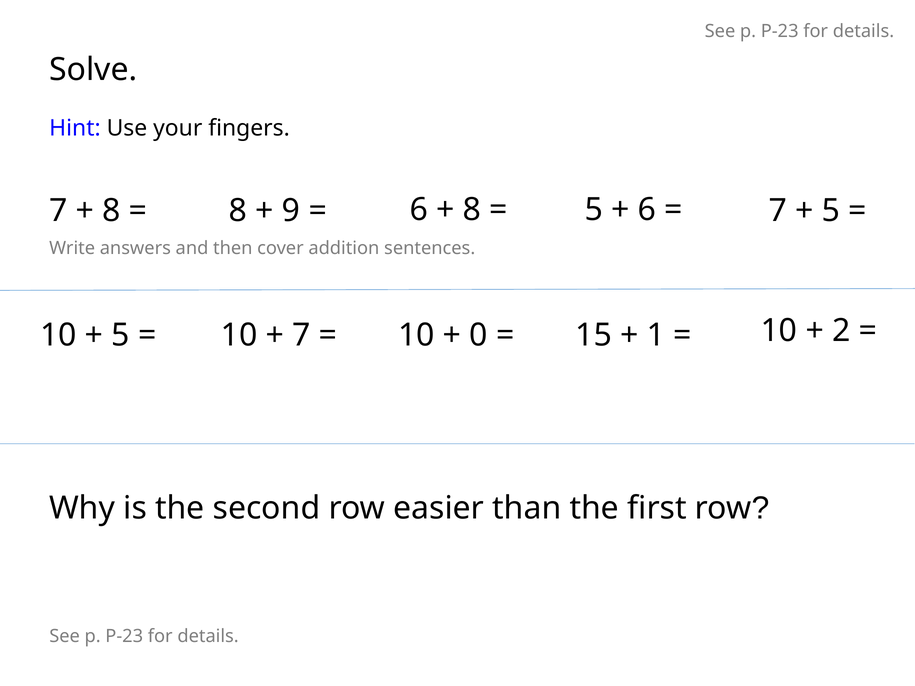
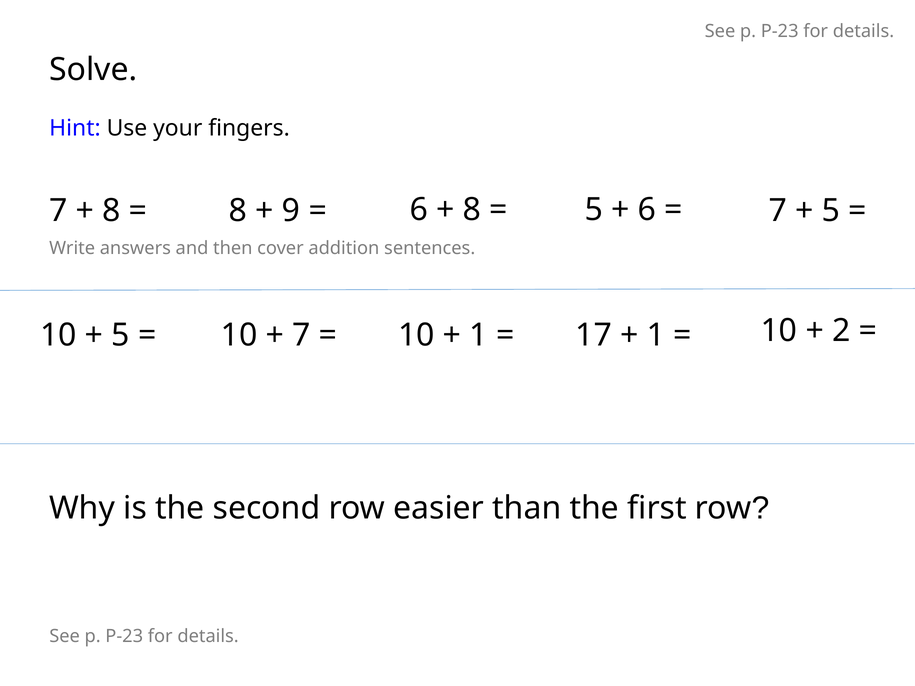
0: 0 -> 1 (479, 335)
15: 15 -> 17 (594, 335)
